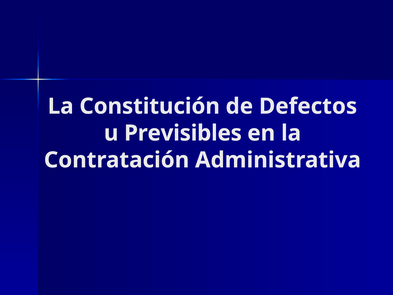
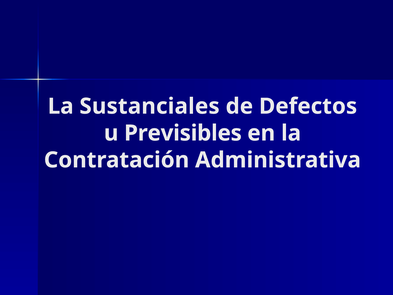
Constitución: Constitución -> Sustanciales (150, 106)
